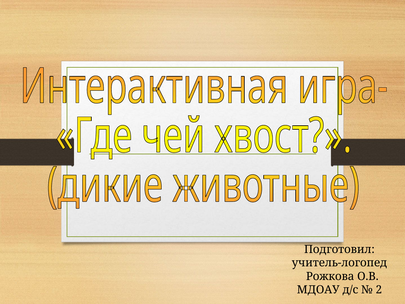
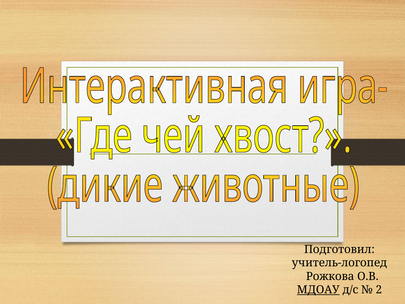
МДОАУ underline: none -> present (318, 290)
